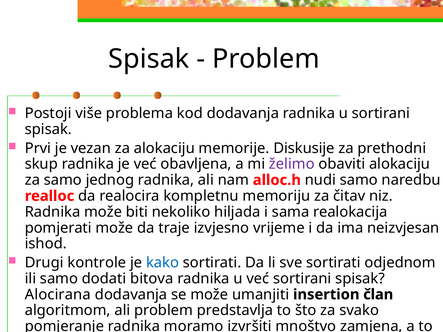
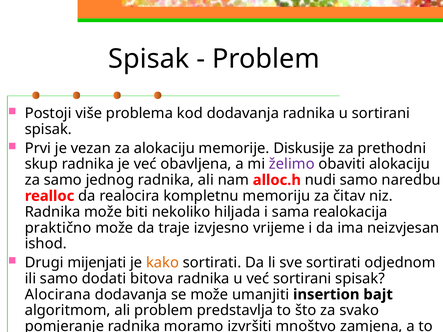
pomjerati: pomjerati -> praktično (58, 228)
kontrole: kontrole -> mijenjati (97, 263)
kako colour: blue -> orange (163, 263)
član: član -> bajt (378, 295)
